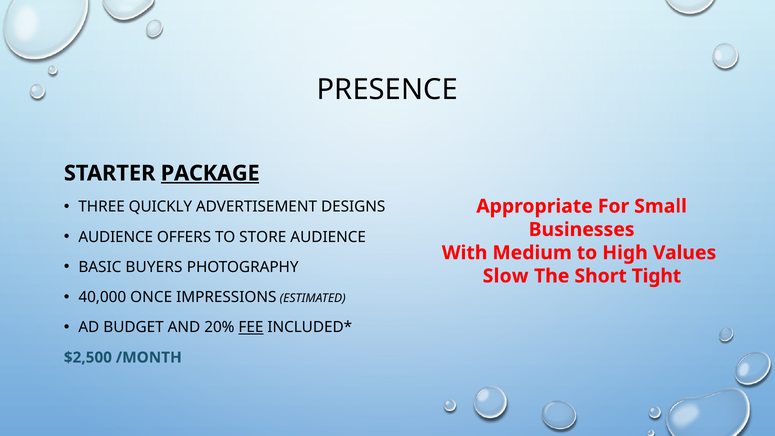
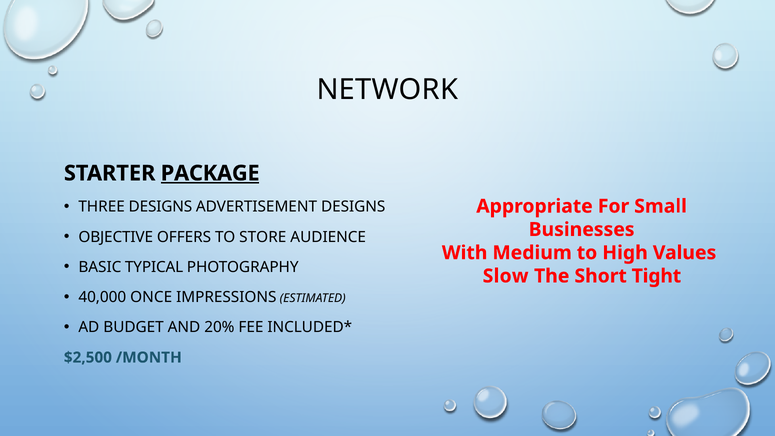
PRESENCE: PRESENCE -> NETWORK (387, 90)
THREE QUICKLY: QUICKLY -> DESIGNS (160, 207)
AUDIENCE: AUDIENCE -> OBJECTIVE (116, 237)
BUYERS: BUYERS -> TYPICAL (154, 267)
FEE underline: present -> none (251, 327)
